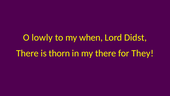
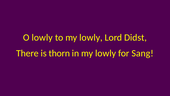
to my when: when -> lowly (91, 37)
in my there: there -> lowly (106, 53)
They: They -> Sang (143, 53)
